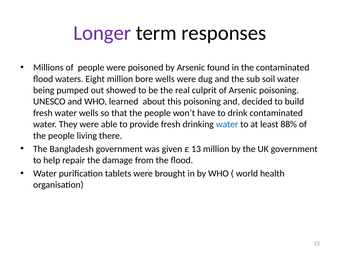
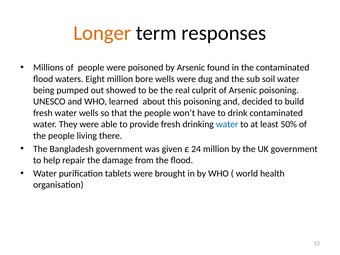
Longer colour: purple -> orange (102, 33)
88%: 88% -> 50% (289, 124)
13: 13 -> 24 (196, 149)
